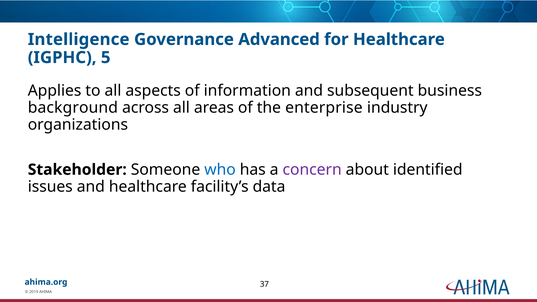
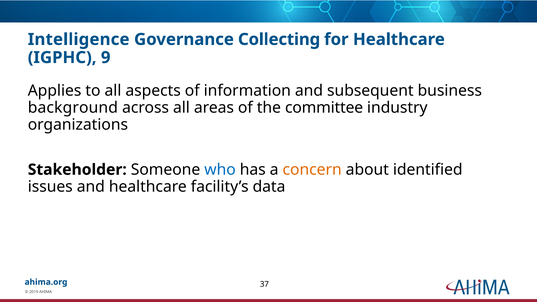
Advanced: Advanced -> Collecting (279, 39)
5: 5 -> 9 (106, 58)
enterprise: enterprise -> committee (324, 108)
concern colour: purple -> orange (312, 170)
